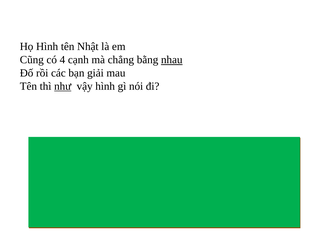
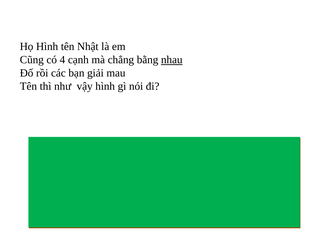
như underline: present -> none (63, 86)
